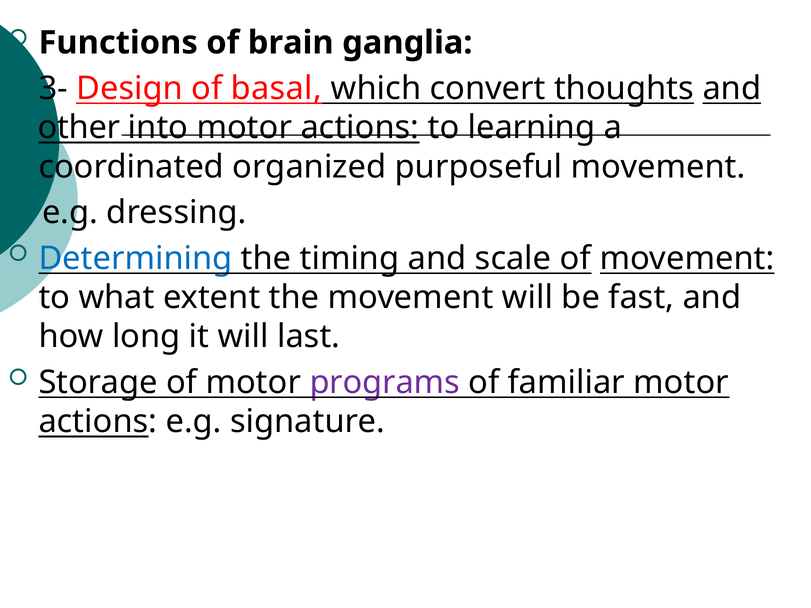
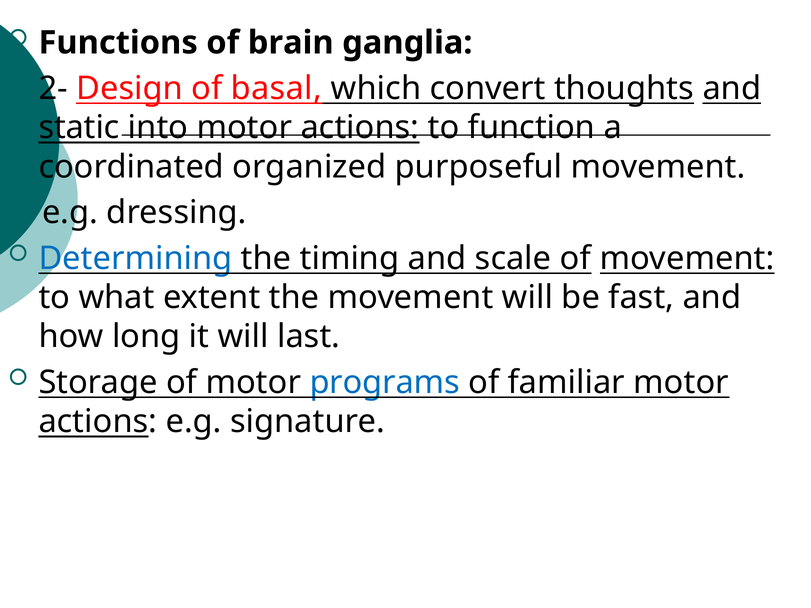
3-: 3- -> 2- (53, 88)
other: other -> static (79, 128)
learning: learning -> function (532, 128)
programs colour: purple -> blue (385, 383)
